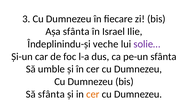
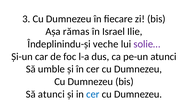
Așa sfânta: sfânta -> rămas (76, 31)
pe-un sfânta: sfânta -> atunci (163, 56)
Să sfânta: sfânta -> atunci (51, 94)
cer colour: orange -> blue (93, 94)
